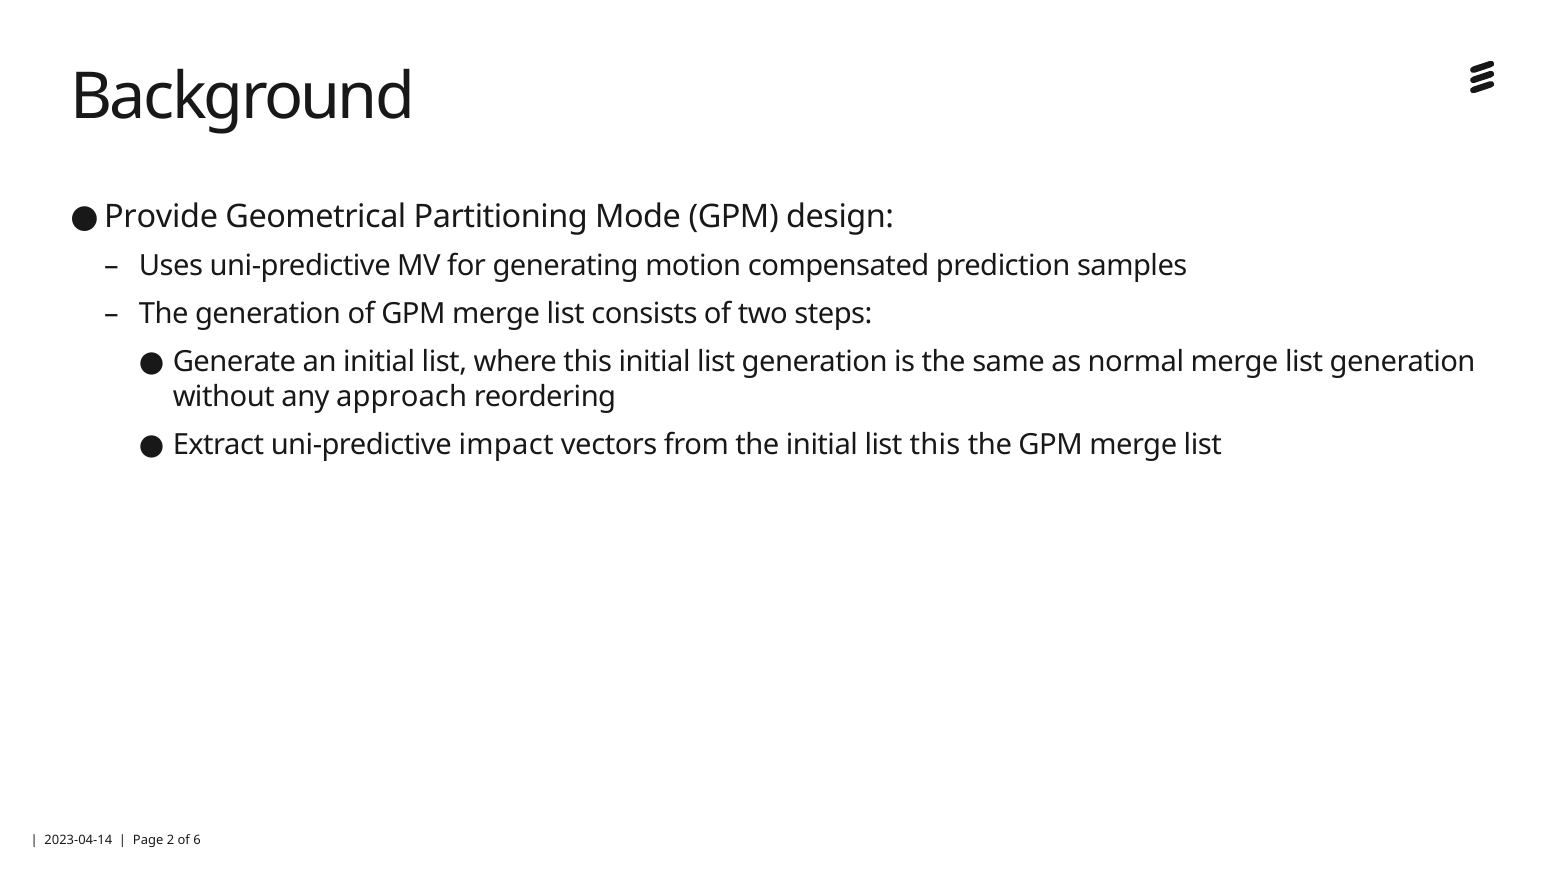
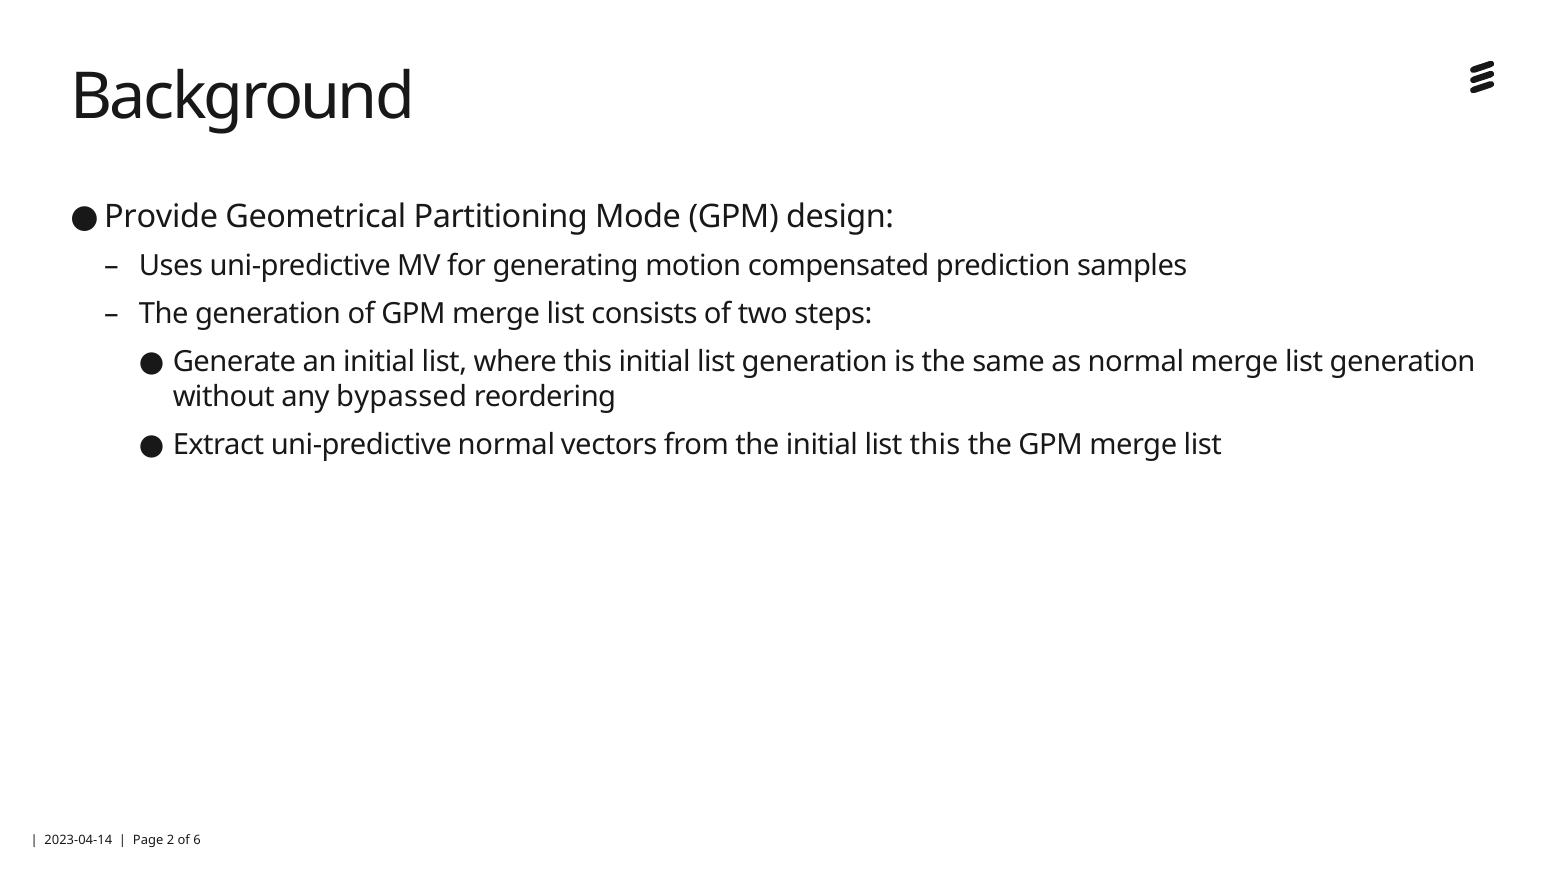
approach: approach -> bypassed (402, 397)
uni-predictive impact: impact -> normal (506, 445)
